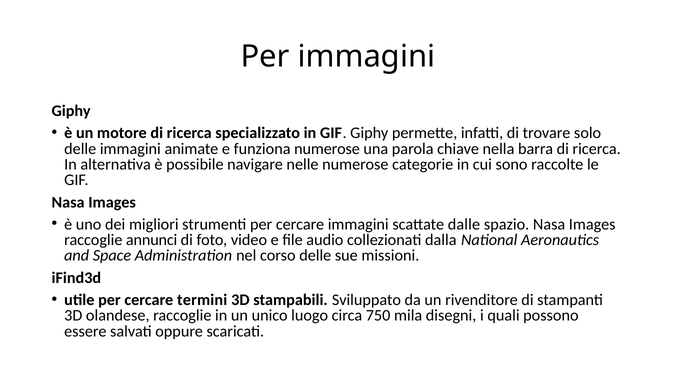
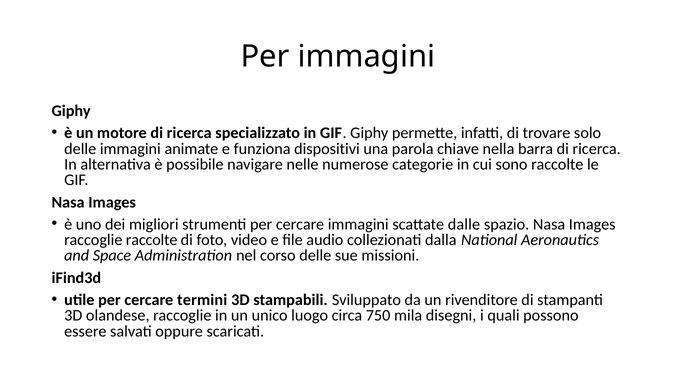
funziona numerose: numerose -> dispositivi (327, 149)
raccoglie annunci: annunci -> raccolte (152, 240)
